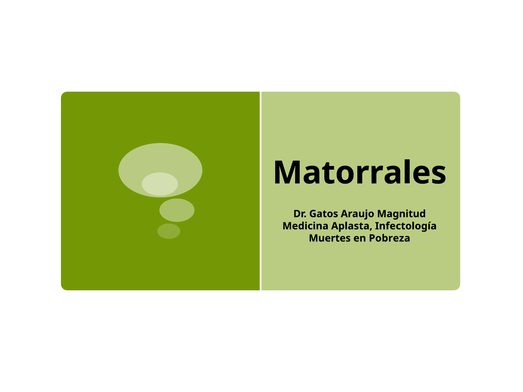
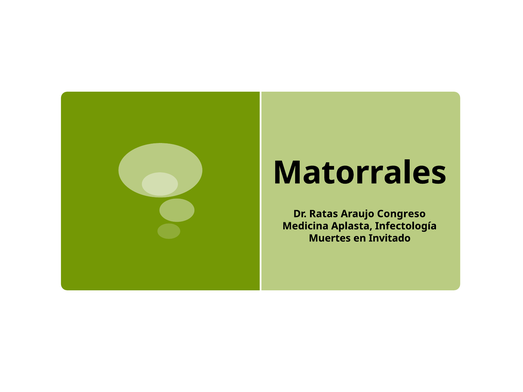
Gatos: Gatos -> Ratas (324, 214)
Magnitud: Magnitud -> Congreso (401, 214)
Pobreza: Pobreza -> Invitado (390, 238)
